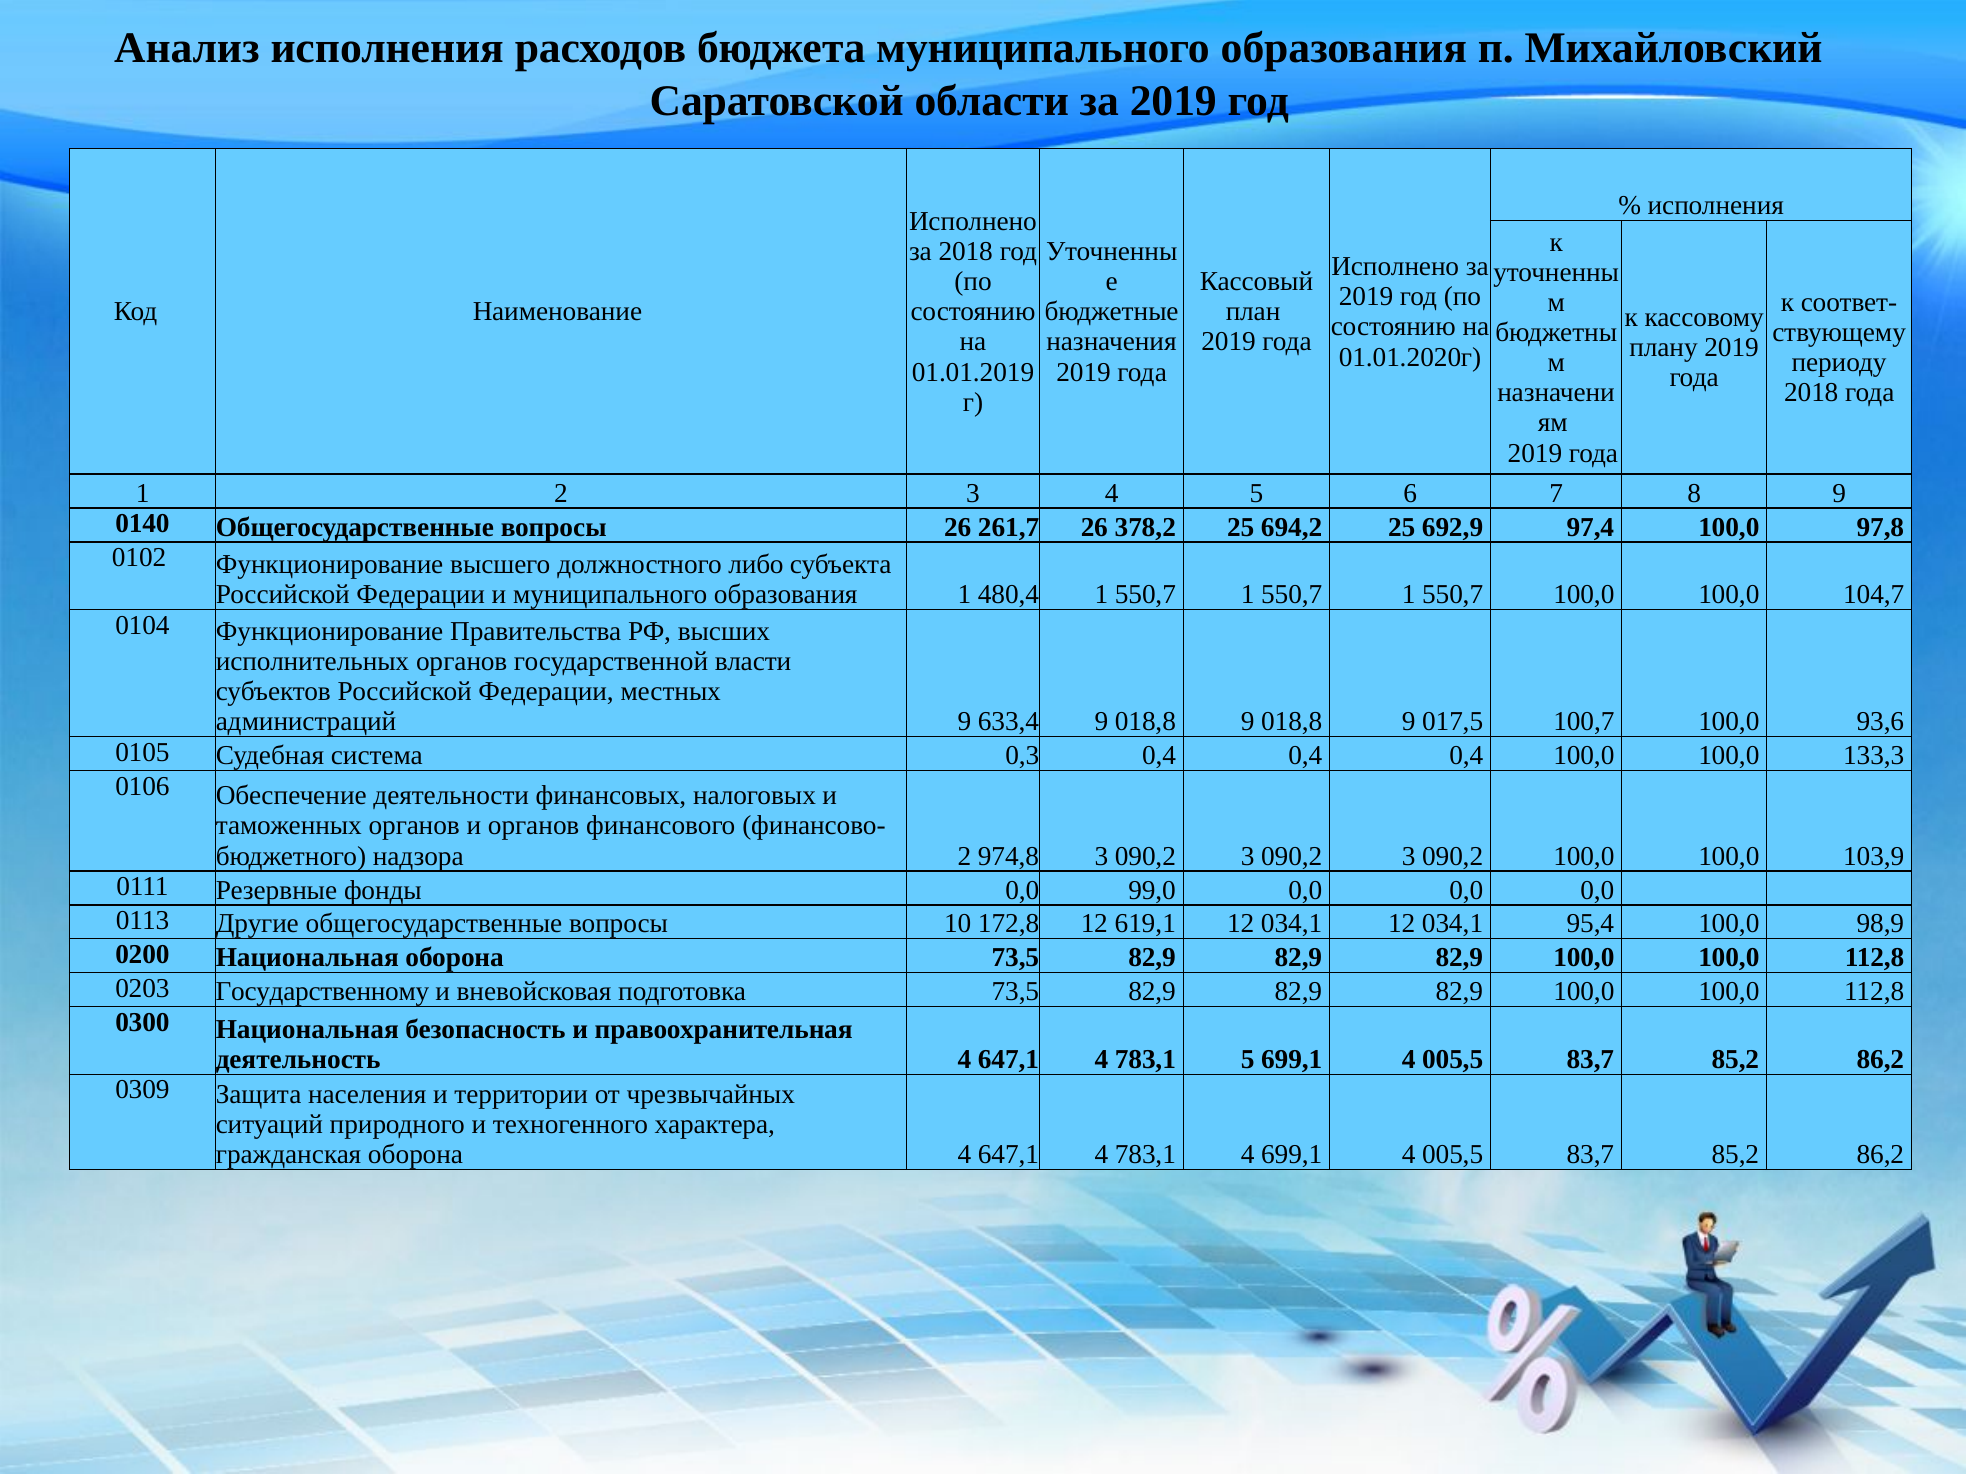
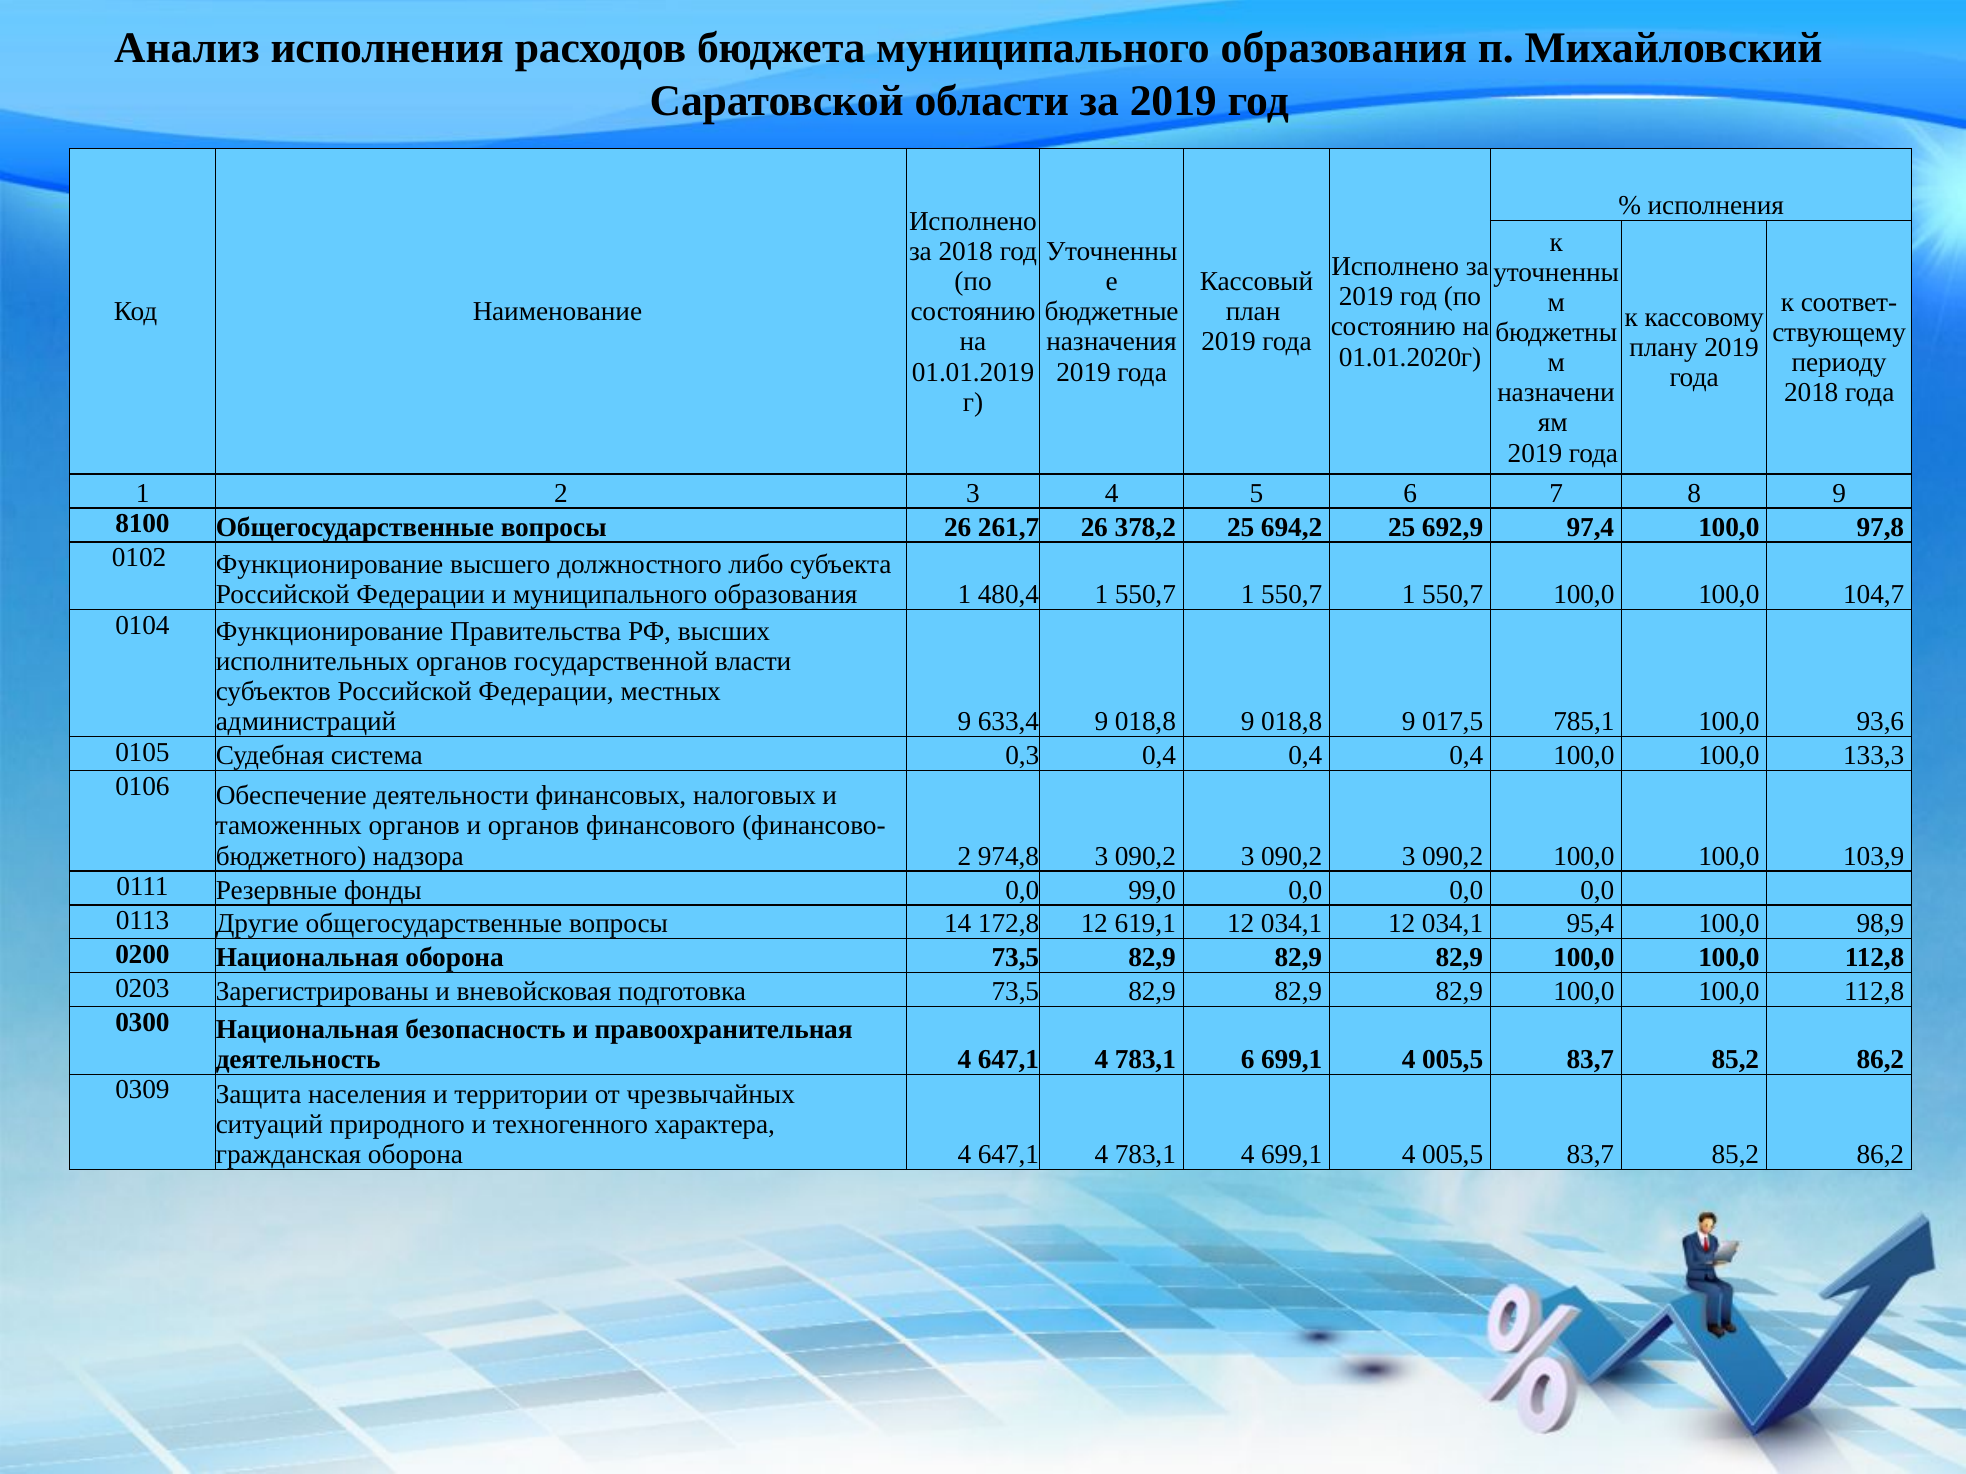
0140: 0140 -> 8100 (142, 524)
100,7: 100,7 -> 785,1 (1584, 722)
10: 10 -> 14 (958, 924)
Государственному: Государственному -> Зарегистрированы (322, 992)
783,1 5: 5 -> 6 (1248, 1060)
